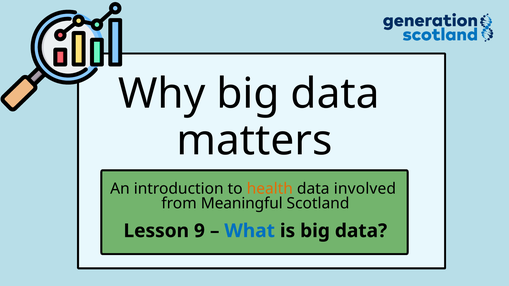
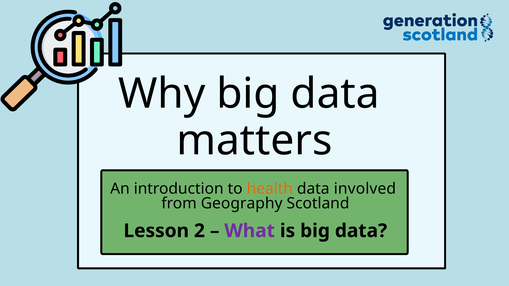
Meaningful: Meaningful -> Geography (242, 204)
9: 9 -> 2 (199, 231)
What colour: blue -> purple (250, 231)
